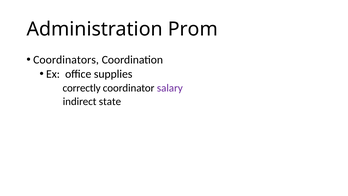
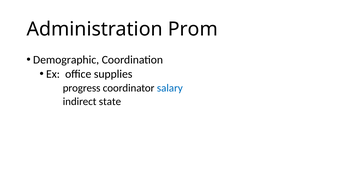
Coordinators: Coordinators -> Demographic (66, 60)
correctly: correctly -> progress (82, 88)
salary colour: purple -> blue (170, 88)
